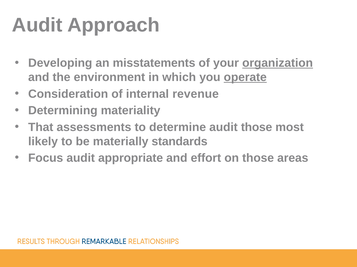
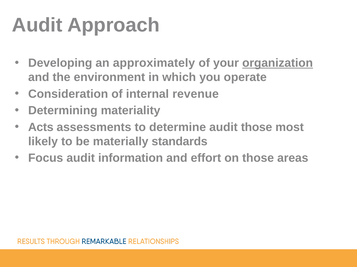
misstatements: misstatements -> approximately (154, 63)
operate underline: present -> none (245, 78)
That: That -> Acts (41, 127)
appropriate: appropriate -> information (131, 158)
